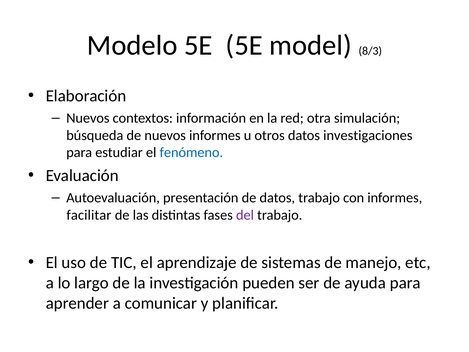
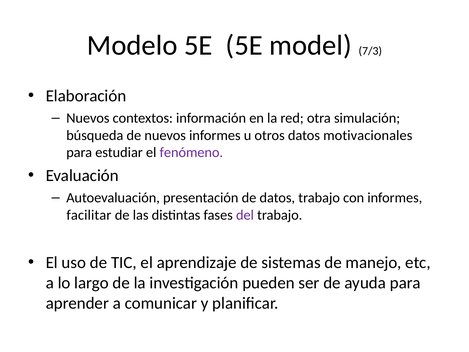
8/3: 8/3 -> 7/3 (370, 51)
investigaciones: investigaciones -> motivacionales (368, 135)
fenómeno colour: blue -> purple (191, 152)
